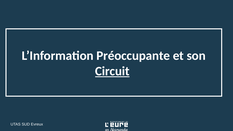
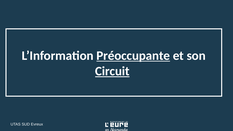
Préoccupante underline: none -> present (133, 56)
